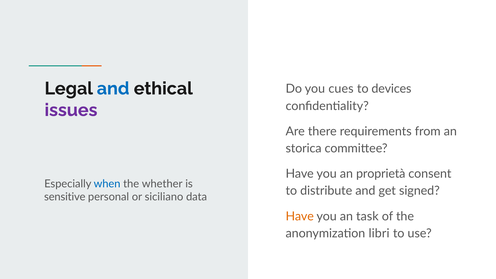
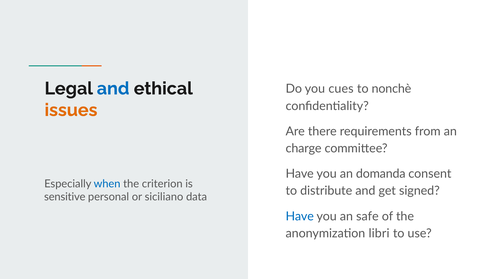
devices: devices -> nonchè (391, 89)
issues colour: purple -> orange (71, 110)
storica: storica -> charge (304, 148)
proprietà: proprietà -> domanda (381, 174)
whether: whether -> criterion (162, 184)
Have colour: orange -> blue (300, 216)
task: task -> safe (367, 216)
